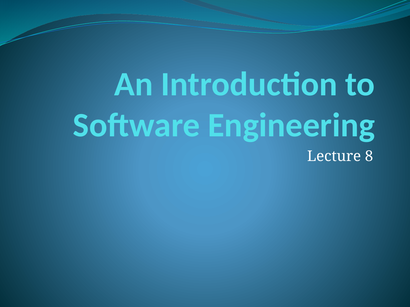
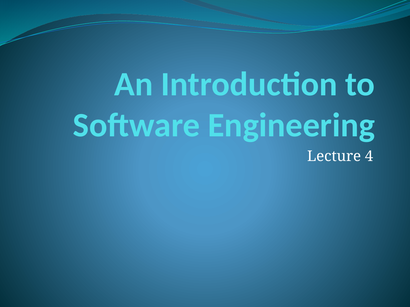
8: 8 -> 4 (369, 157)
